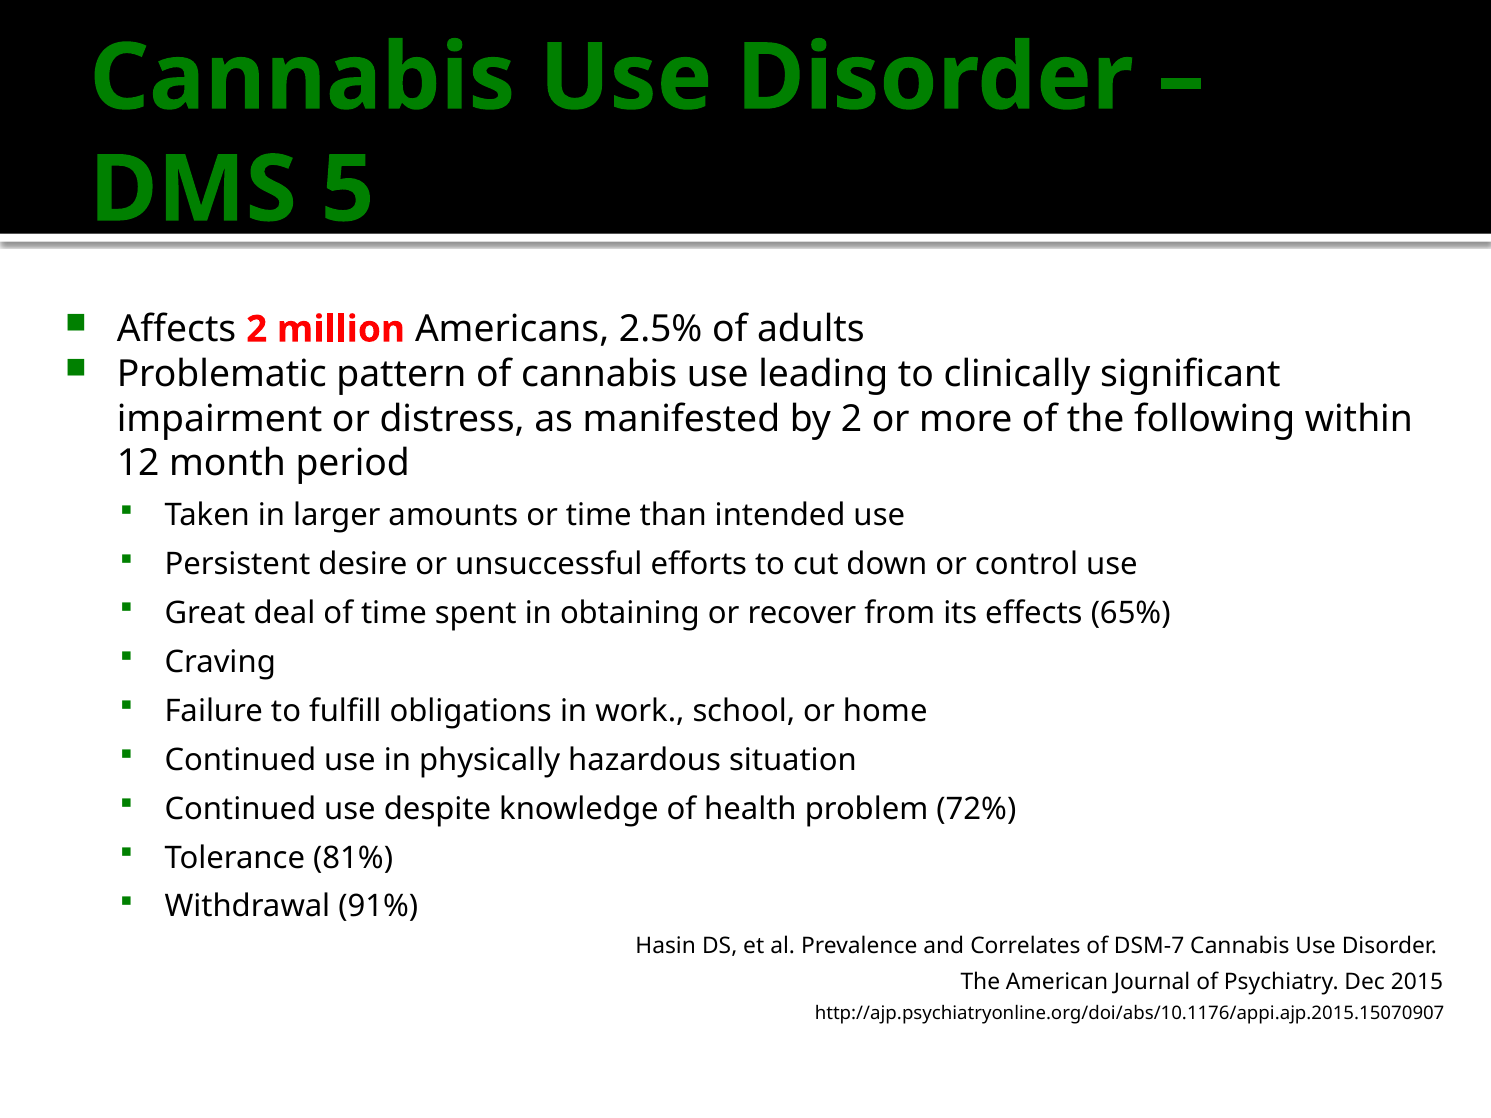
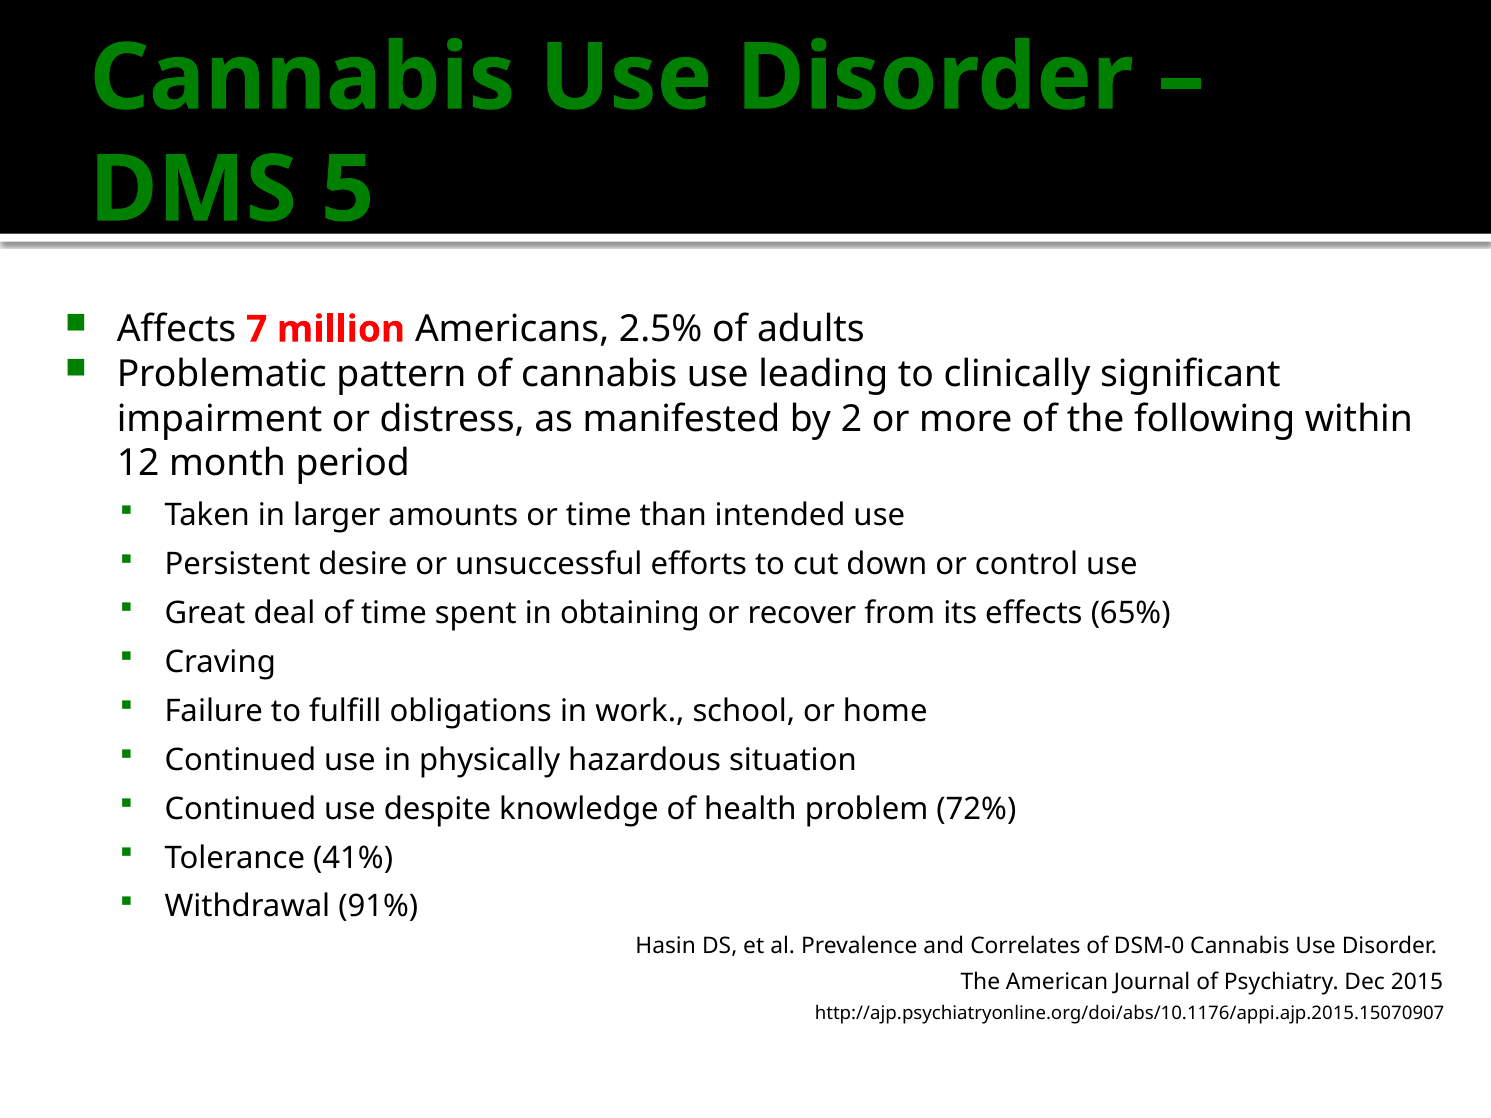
Affects 2: 2 -> 7 (257, 329)
81%: 81% -> 41% (353, 858)
DSM-7: DSM-7 -> DSM-0 (1149, 946)
